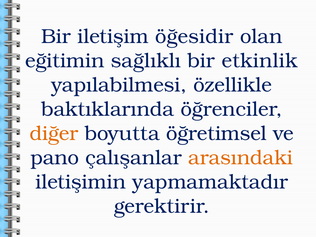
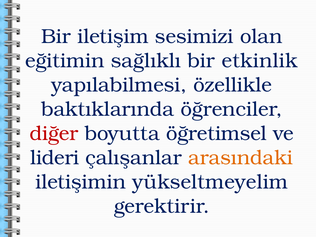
öğesidir: öğesidir -> sesimizi (194, 37)
diğer colour: orange -> red (54, 133)
pano: pano -> lideri (55, 158)
yapmamaktadır: yapmamaktadır -> yükseltmeyelim (210, 182)
